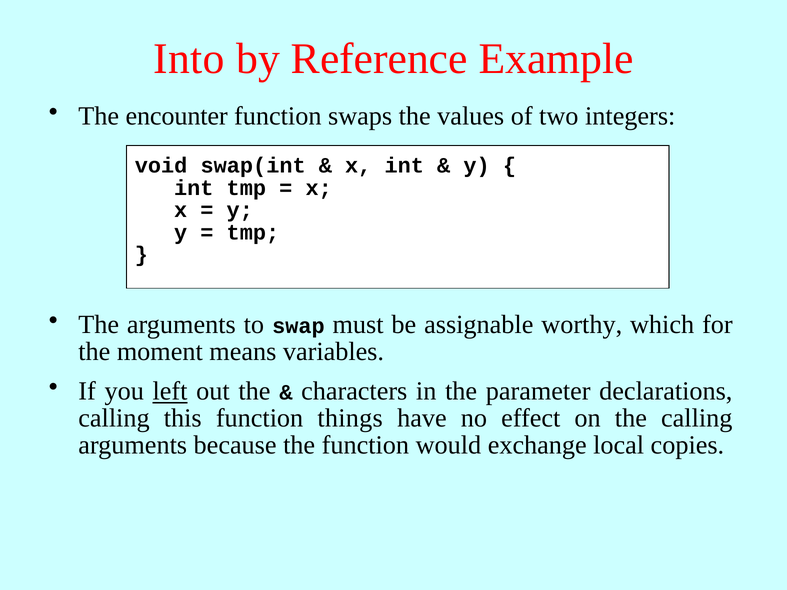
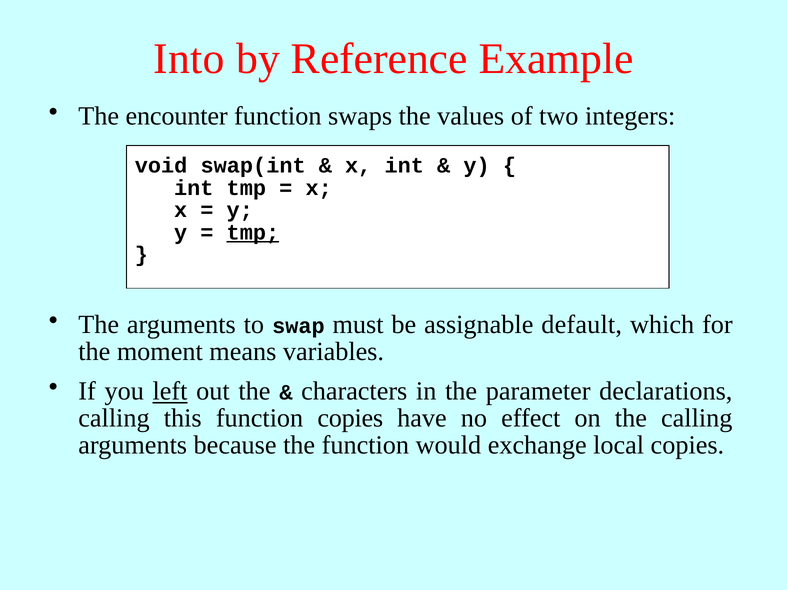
tmp underline: none -> present (253, 233)
worthy: worthy -> default (582, 325)
function things: things -> copies (350, 418)
